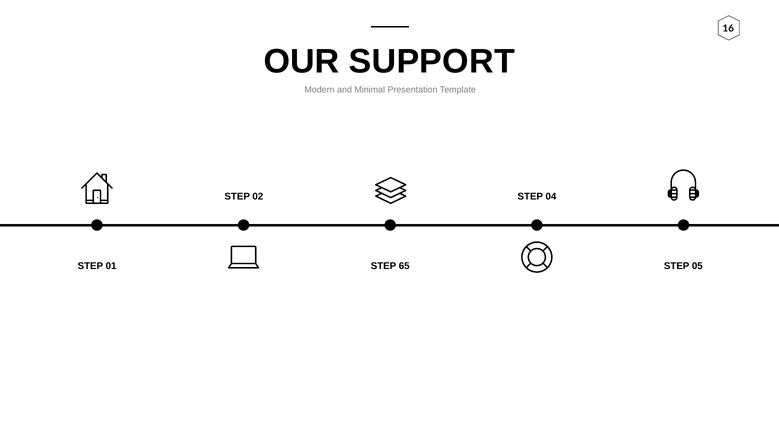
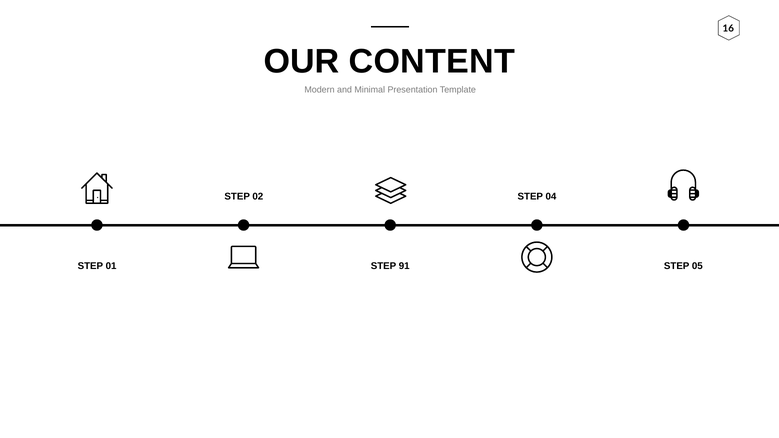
SUPPORT: SUPPORT -> CONTENT (432, 62)
65: 65 -> 91 (404, 266)
